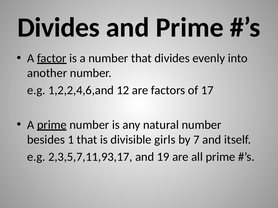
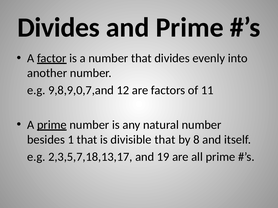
1,2,2,4,6,and: 1,2,2,4,6,and -> 9,8,9,0,7,and (81, 90)
17: 17 -> 11 (207, 90)
divisible girls: girls -> that (165, 140)
7: 7 -> 8 (196, 140)
2,3,5,7,11,93,17: 2,3,5,7,11,93,17 -> 2,3,5,7,18,13,17 (90, 157)
